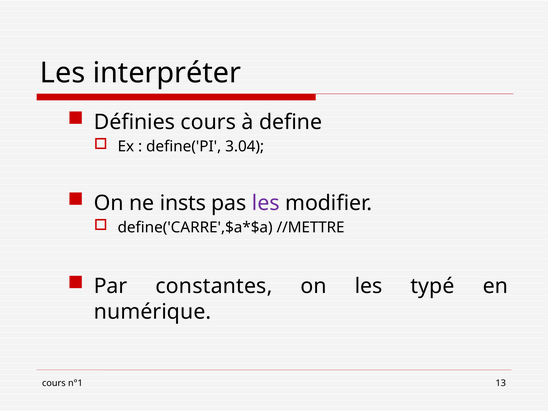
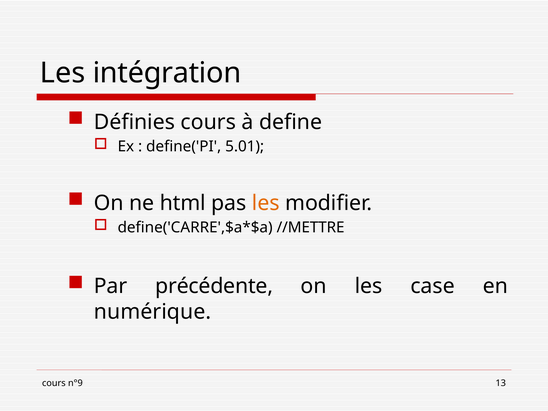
interpréter: interpréter -> intégration (167, 73)
3.04: 3.04 -> 5.01 (245, 147)
insts: insts -> html (183, 203)
les colour: purple -> orange (266, 203)
constantes: constantes -> précédente (214, 286)
typé: typé -> case (433, 286)
n°1: n°1 -> n°9 (75, 383)
